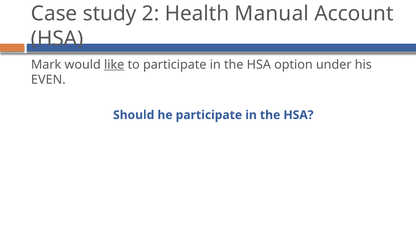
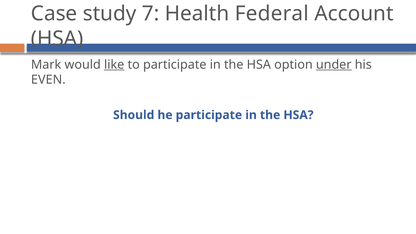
2: 2 -> 7 (151, 14)
Manual: Manual -> Federal (272, 14)
under underline: none -> present (334, 65)
